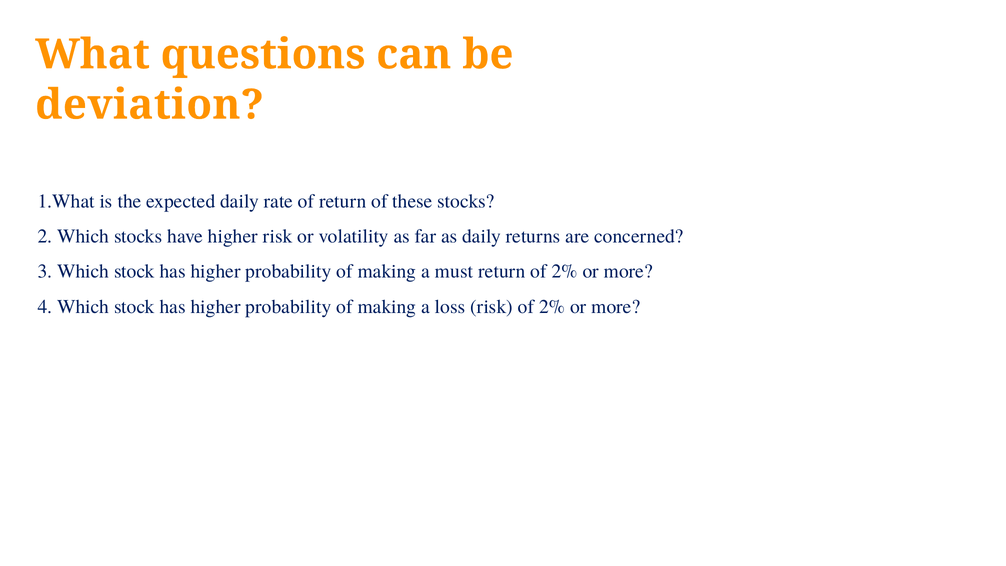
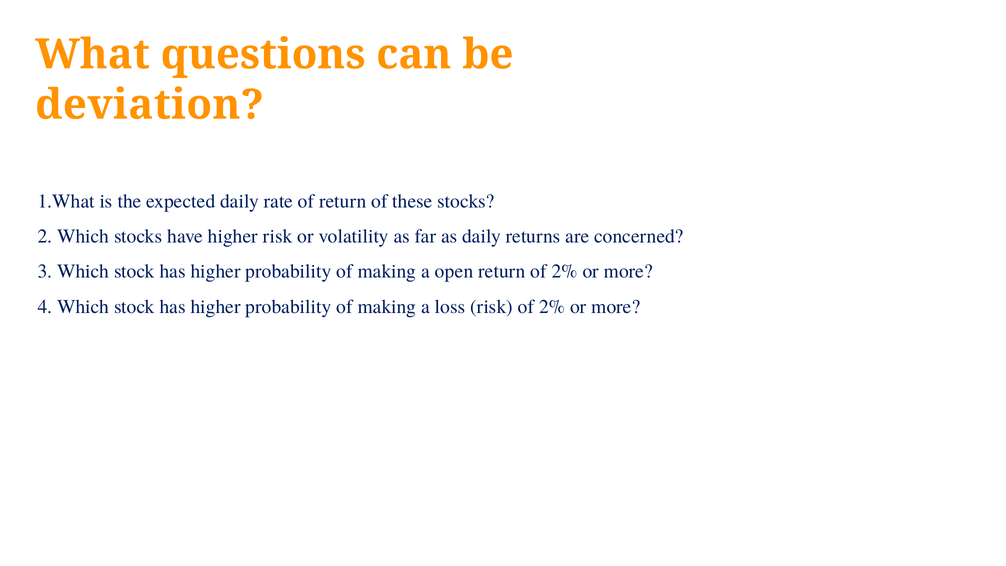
must: must -> open (454, 271)
